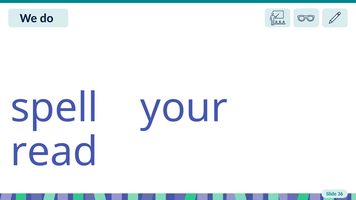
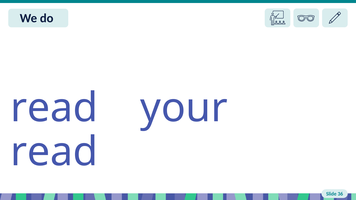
spell: spell -> read (54, 108)
